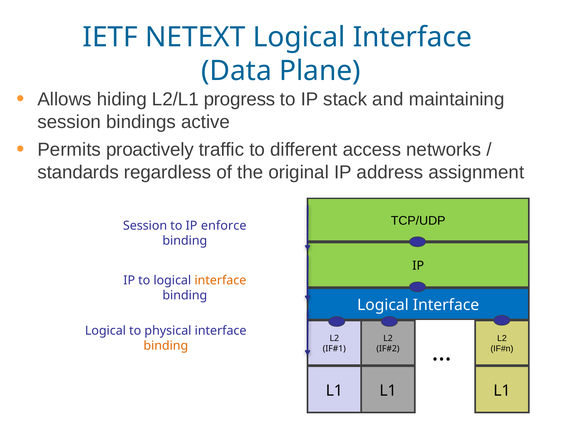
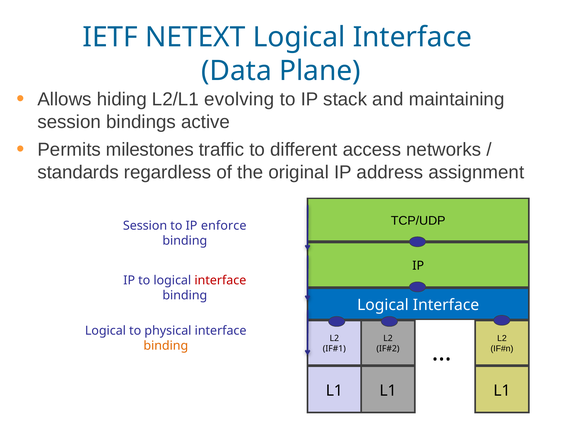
progress: progress -> evolving (239, 99)
proactively: proactively -> milestones (150, 150)
interface colour: orange -> red (220, 280)
